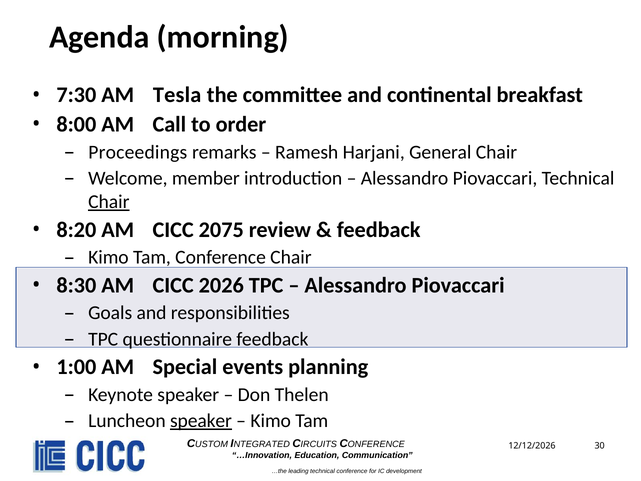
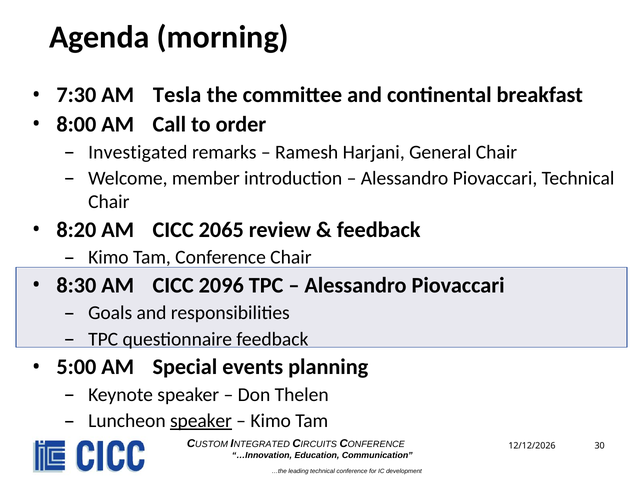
Proceedings: Proceedings -> Investigated (138, 152)
Chair underline: present -> none (109, 202)
2075: 2075 -> 2065 (221, 230)
2026: 2026 -> 2096 (221, 285)
1:00: 1:00 -> 5:00 (76, 367)
